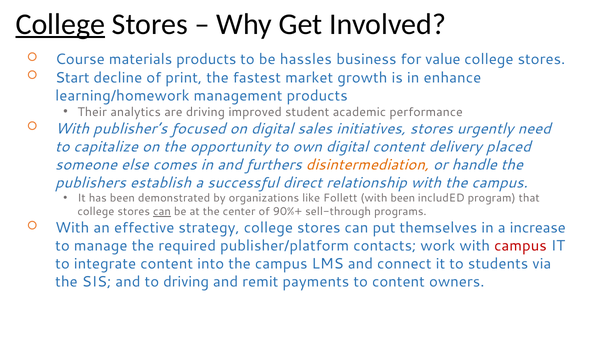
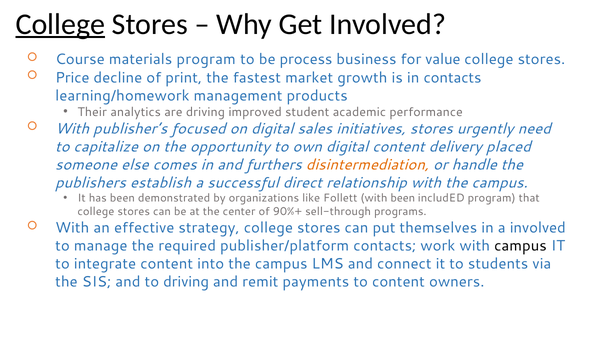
materials products: products -> program (206, 60)
hassles: hassles -> process (306, 60)
Start: Start -> Price (72, 78)
in enhance: enhance -> contacts (453, 78)
can underline: present -> none (162, 212)
a increase: increase -> involved (538, 228)
campus colour: red -> black (520, 246)
